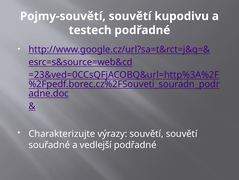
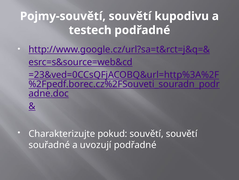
výrazy: výrazy -> pokud (112, 133)
vedlejší: vedlejší -> uvozují (96, 144)
